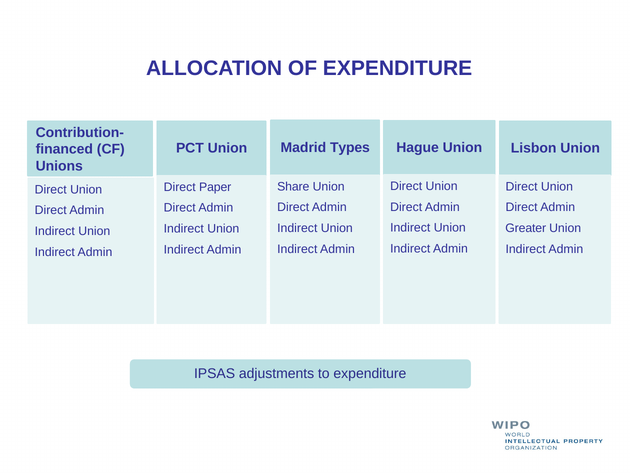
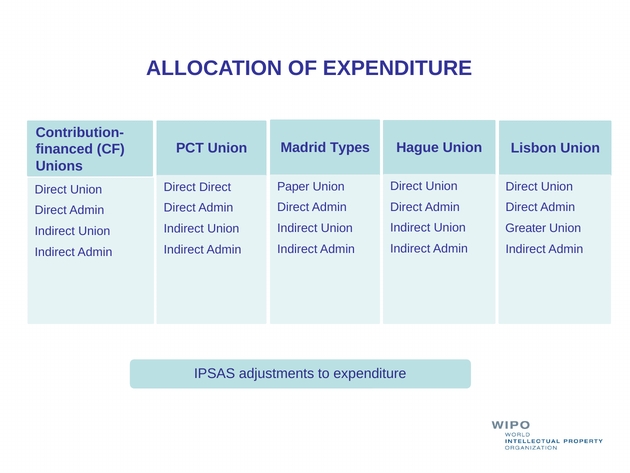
Share: Share -> Paper (293, 186)
Paper: Paper -> Direct (215, 187)
